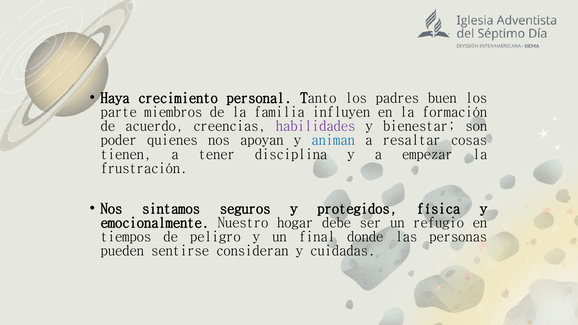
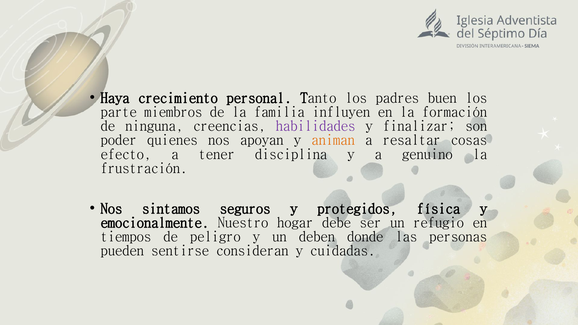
acuerdo: acuerdo -> ninguna (154, 126)
bienestar: bienestar -> finalizar (419, 126)
animan colour: blue -> orange (333, 140)
tienen: tienen -> efecto (126, 154)
empezar: empezar -> genuino (427, 154)
final: final -> deben (317, 237)
